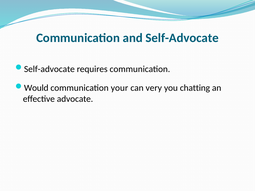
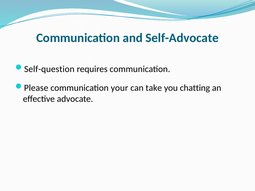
Self-advocate: Self-advocate -> Self-question (49, 69)
Would: Would -> Please (36, 88)
very: very -> take (154, 88)
